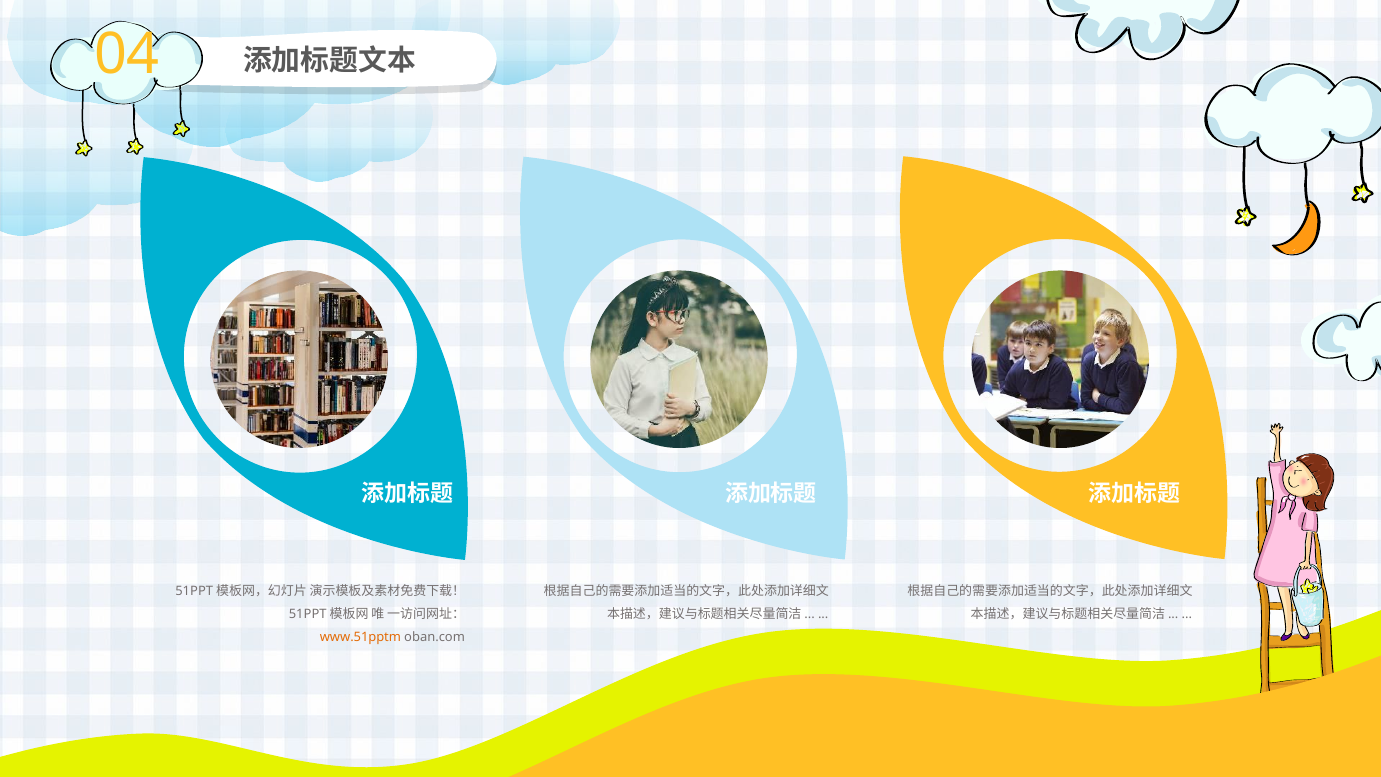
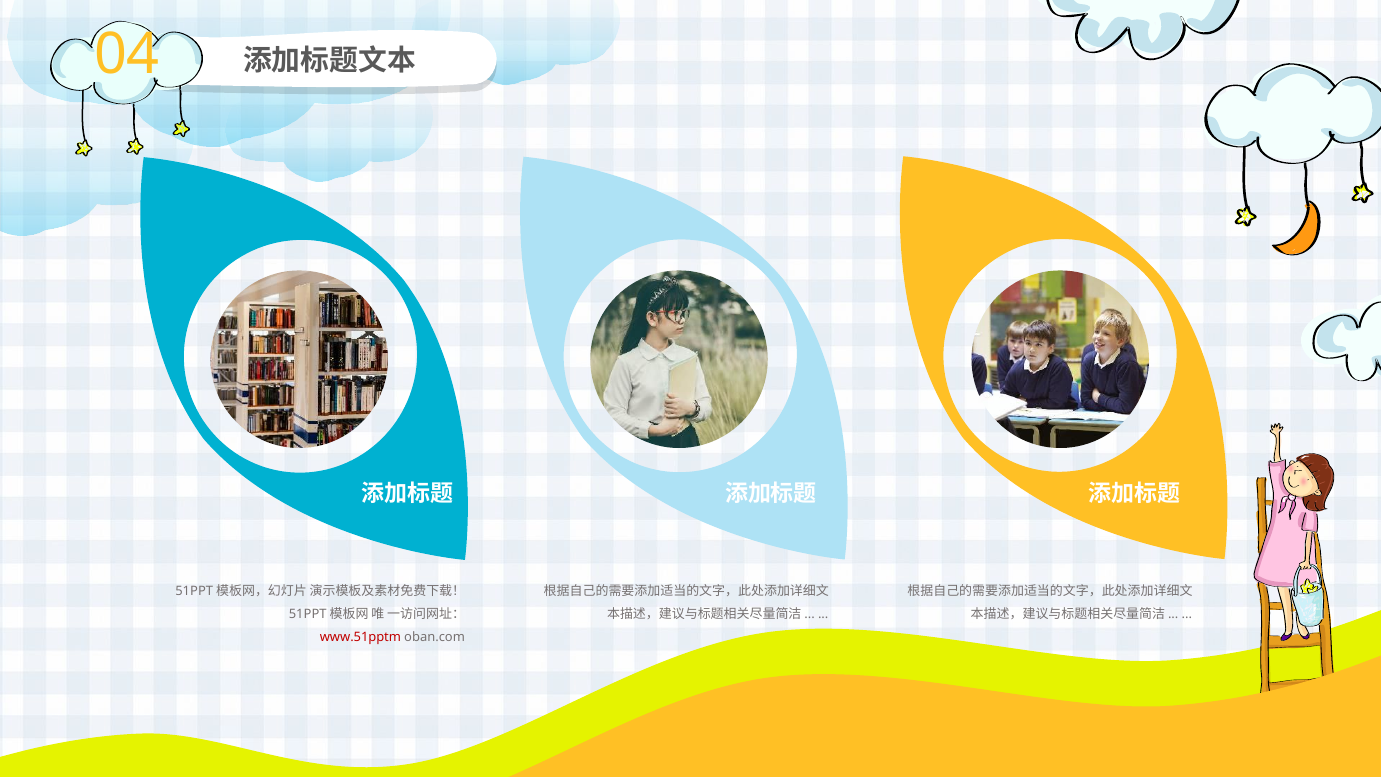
www.51pptm colour: orange -> red (360, 638)
